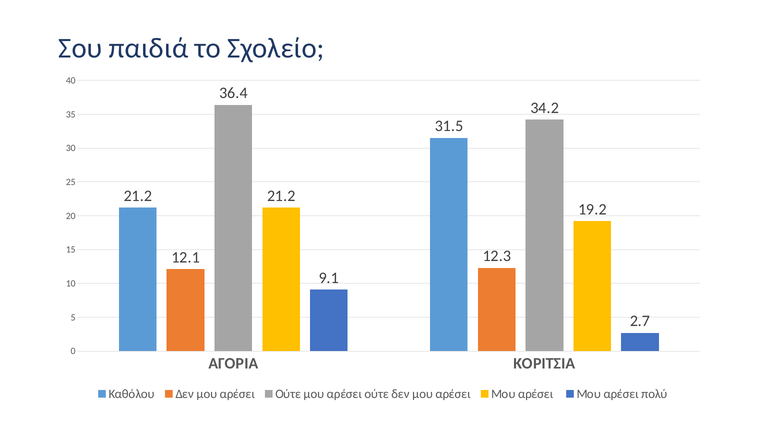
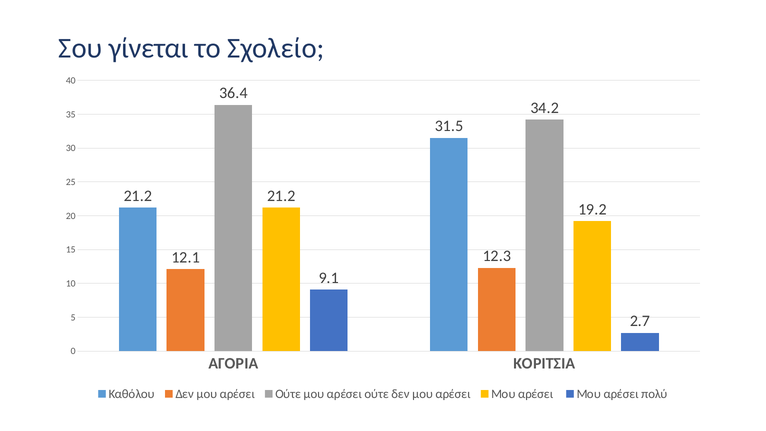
παιδιά: παιδιά -> γίνεται (149, 48)
